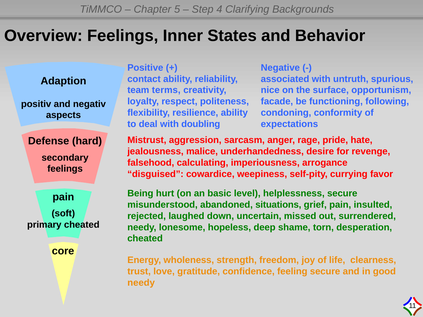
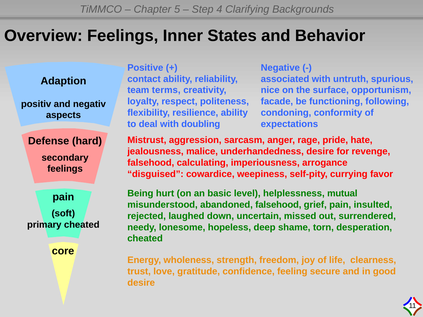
helplessness secure: secure -> mutual (342, 194)
abandoned situations: situations -> falsehood (278, 205)
needy: needy -> desire (141, 283)
